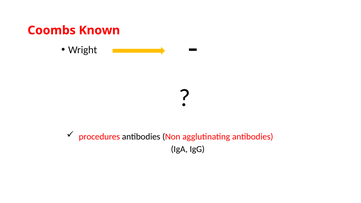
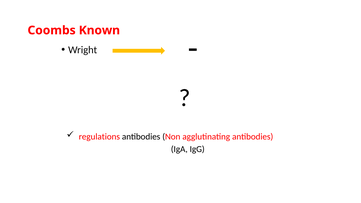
procedures: procedures -> regulations (99, 137)
